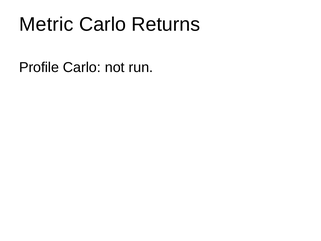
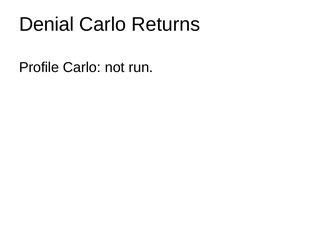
Metric: Metric -> Denial (47, 24)
